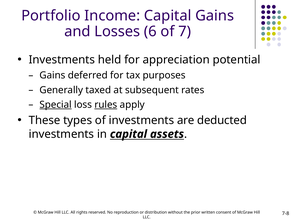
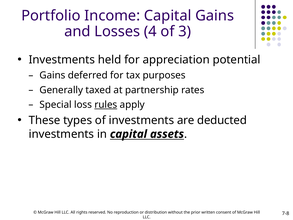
6: 6 -> 4 (150, 31)
7: 7 -> 3 (185, 31)
subsequent: subsequent -> partnership (152, 90)
Special underline: present -> none (56, 105)
